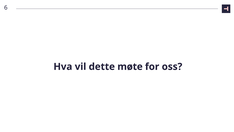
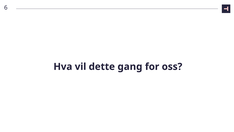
møte: møte -> gang (130, 66)
